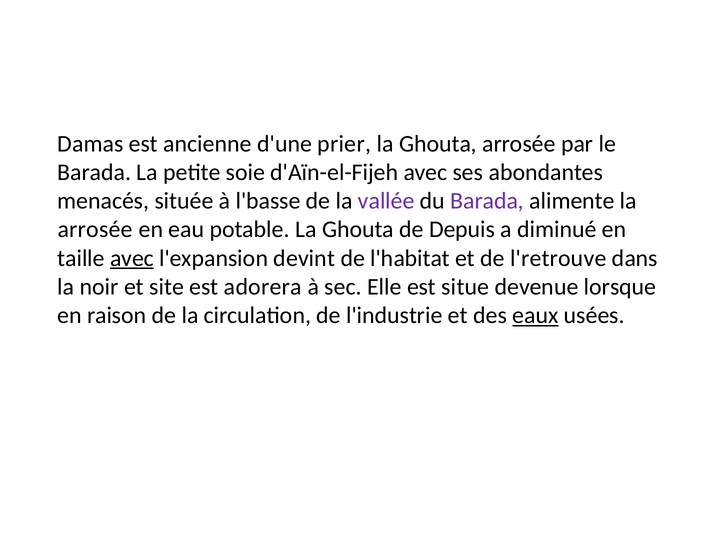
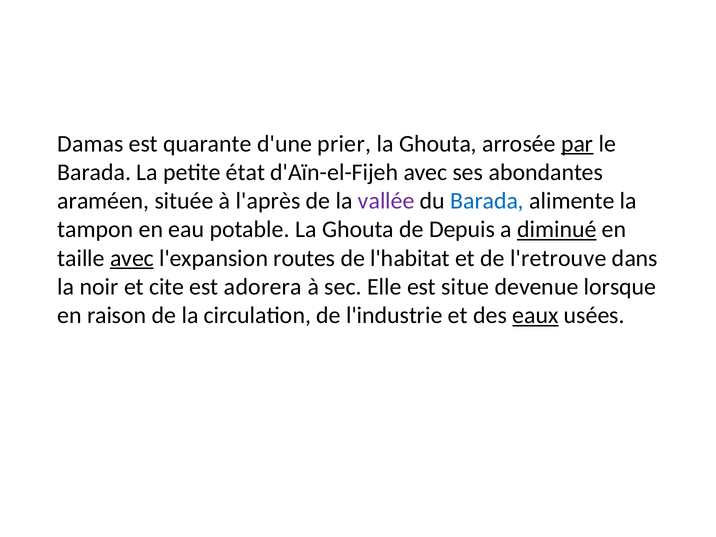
ancienne: ancienne -> quarante (207, 144)
par underline: none -> present (577, 144)
soie: soie -> état (245, 172)
menacés: menacés -> araméen (103, 201)
l'basse: l'basse -> l'après (268, 201)
Barada colour: purple -> blue (487, 201)
arrosée: arrosée -> tampon (95, 230)
diminué underline: none -> present (557, 230)
devint: devint -> routes (304, 258)
site: site -> cite (167, 287)
